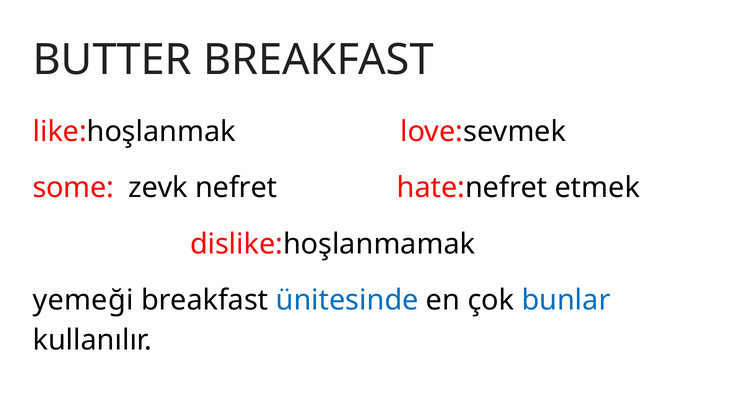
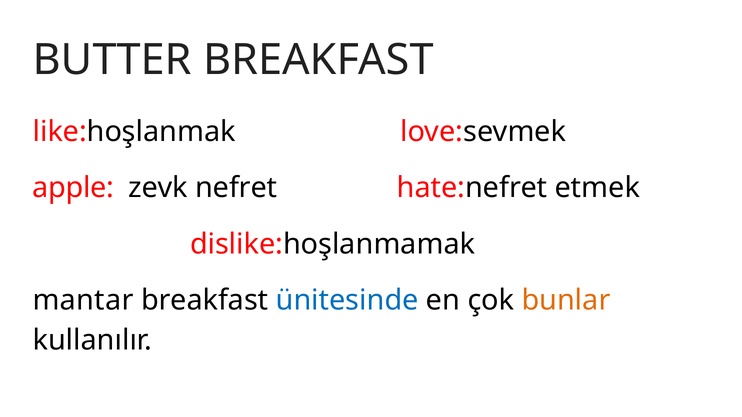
some: some -> apple (73, 188)
yemeği: yemeği -> mantar (83, 301)
bunlar colour: blue -> orange (566, 301)
